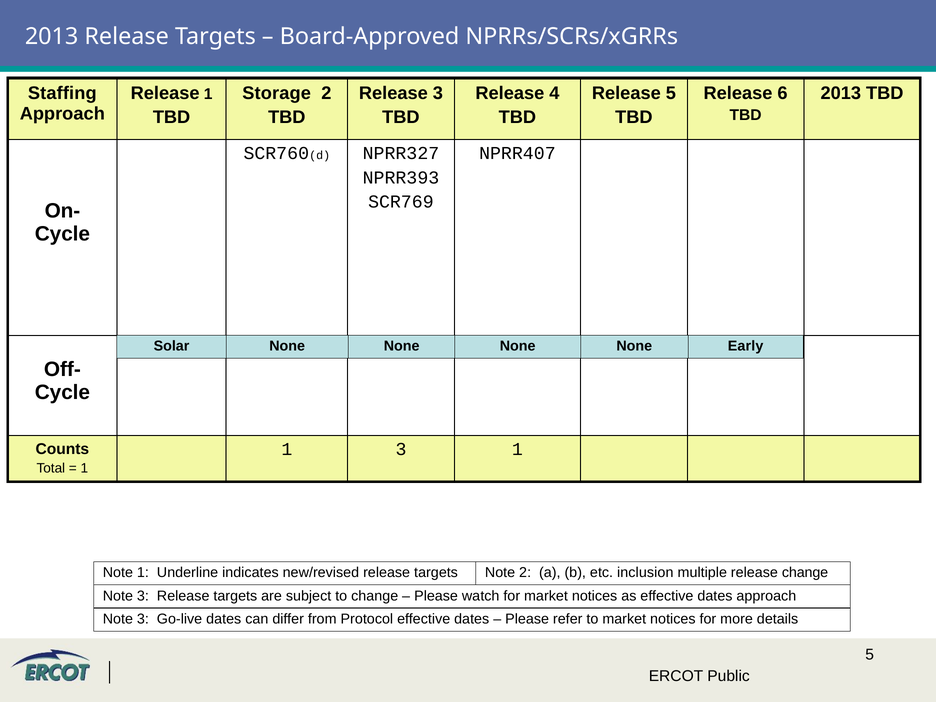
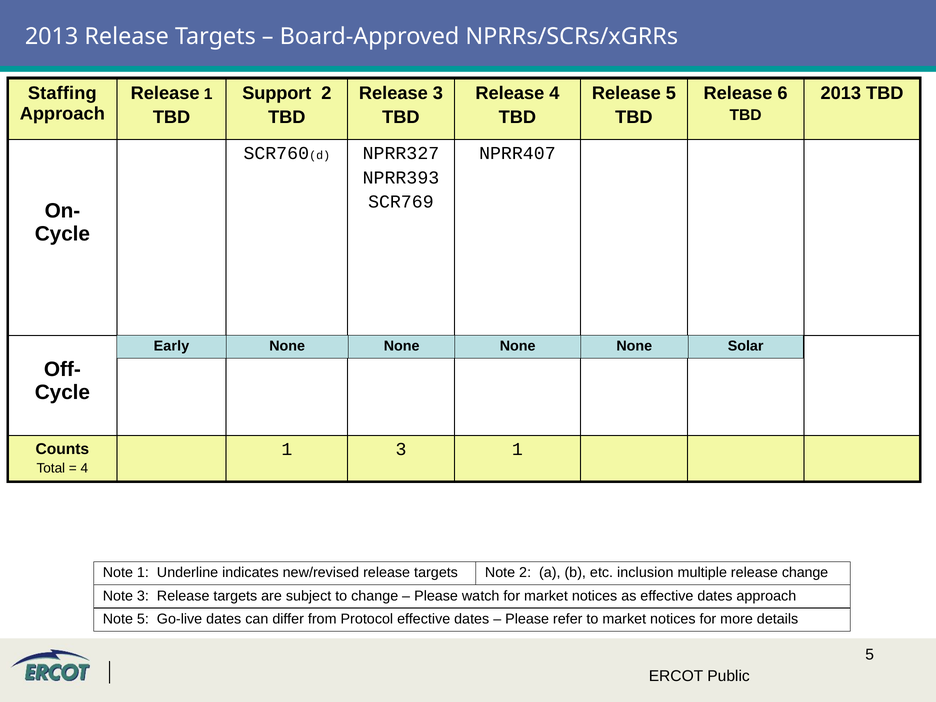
Storage: Storage -> Support (277, 93)
Solar: Solar -> Early (171, 346)
Early: Early -> Solar (746, 346)
1: 1 -> 4 (84, 468)
3: 3 -> 5 (143, 619)
